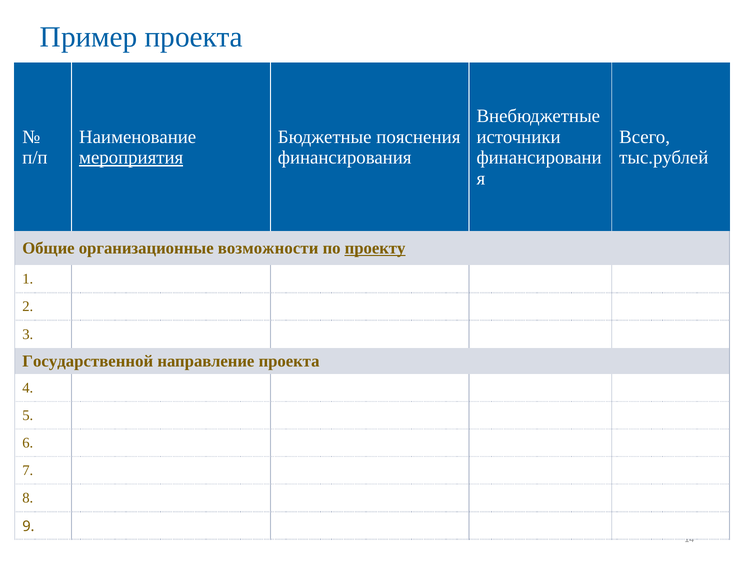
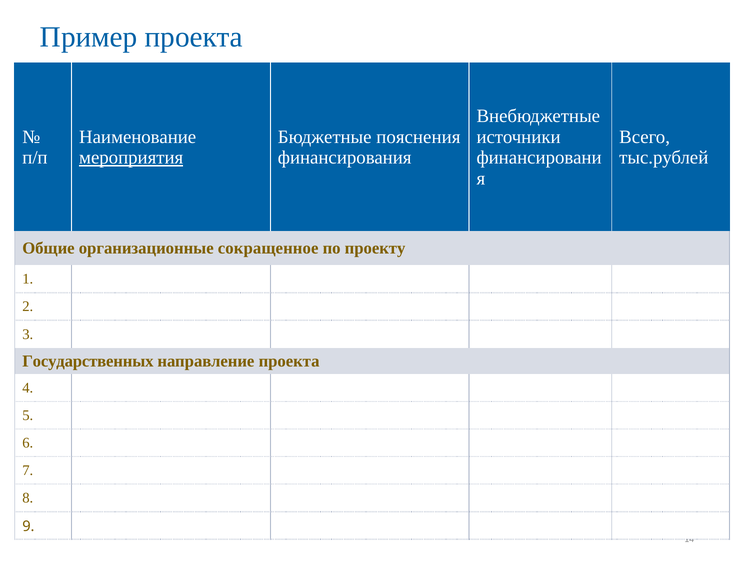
возможности: возможности -> сокращенное (268, 248)
проекту underline: present -> none (375, 248)
Государственной: Государственной -> Государственных (88, 361)
